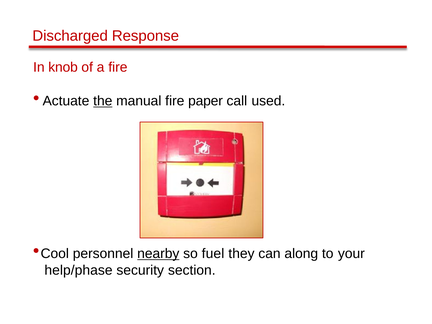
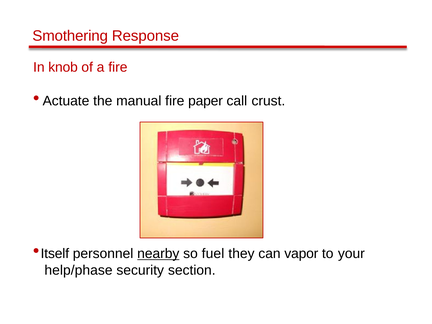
Discharged: Discharged -> Smothering (70, 36)
the underline: present -> none (103, 101)
used: used -> crust (268, 101)
Cool: Cool -> Itself (55, 254)
along: along -> vapor (301, 254)
